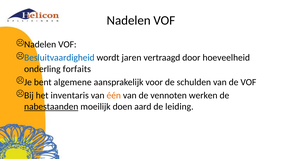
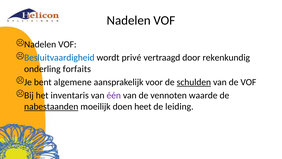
jaren: jaren -> privé (131, 58)
hoeveelheid: hoeveelheid -> rekenkundig (226, 58)
schulden underline: none -> present (194, 82)
één colour: orange -> purple (114, 95)
werken: werken -> waarde (203, 95)
aard: aard -> heet (143, 106)
